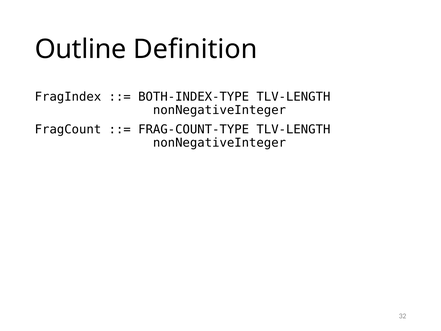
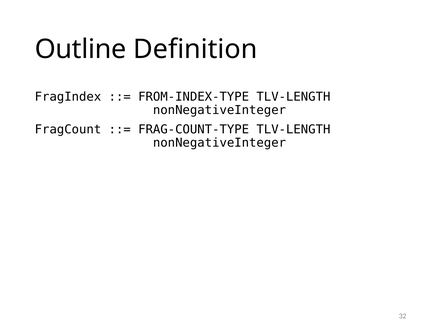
BOTH-INDEX-TYPE: BOTH-INDEX-TYPE -> FROM-INDEX-TYPE (194, 97)
